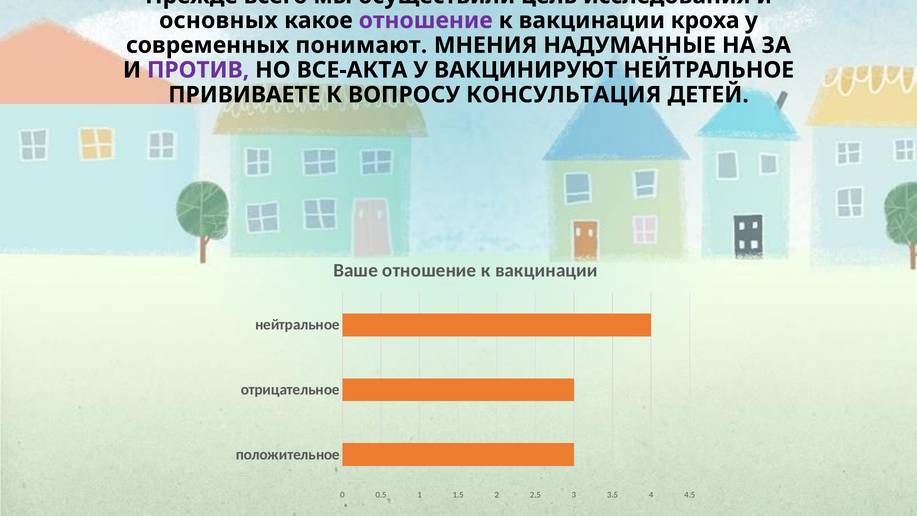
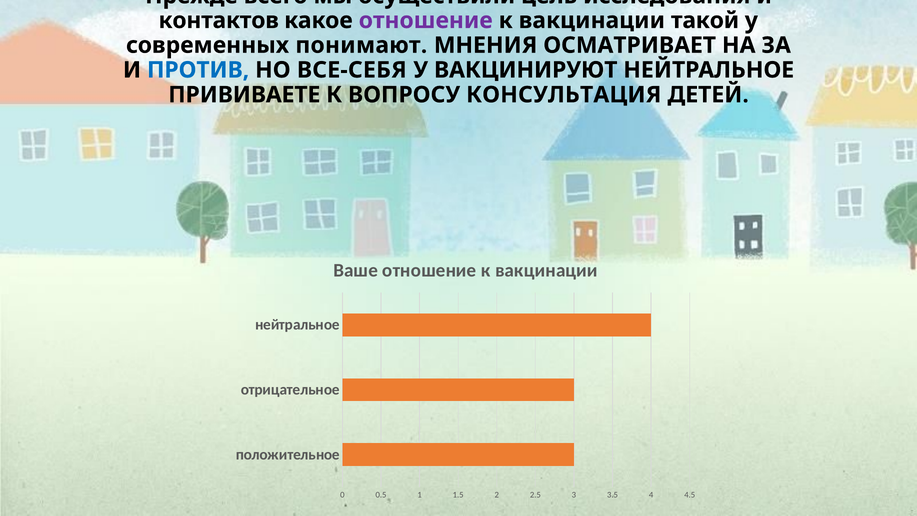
основных: основных -> контактов (219, 20)
кроха: кроха -> такой (705, 20)
НАДУМАННЫЕ: НАДУМАННЫЕ -> ОСМАТРИВАЕТ (630, 45)
ПРОТИВ colour: purple -> blue (198, 70)
ВСЕ-АКТА: ВСЕ-АКТА -> ВСЕ-СЕБЯ (352, 70)
